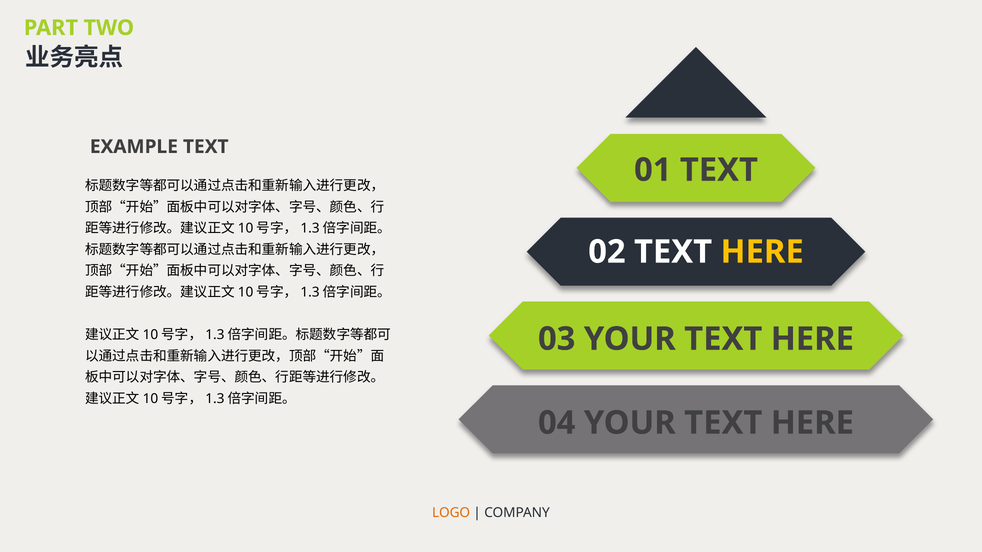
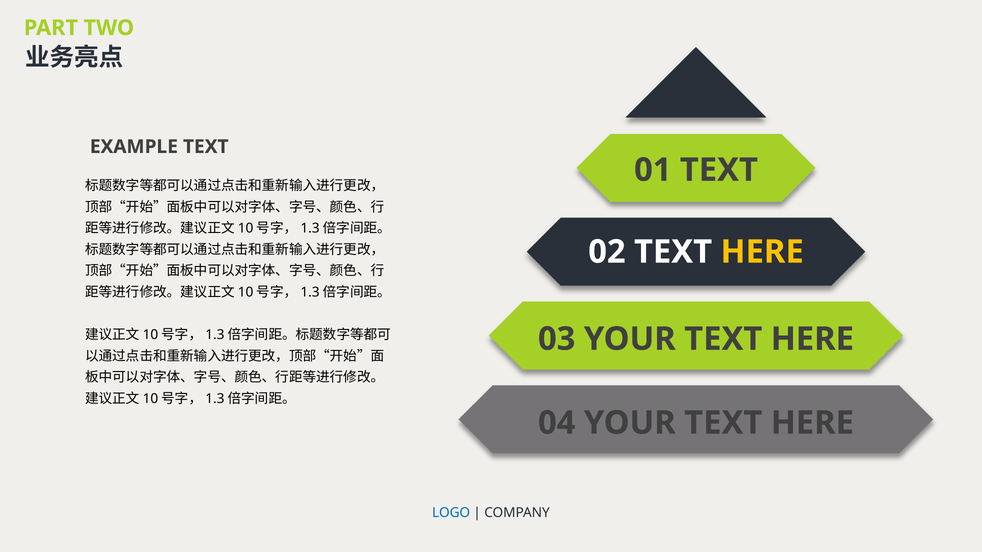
LOGO colour: orange -> blue (451, 513)
